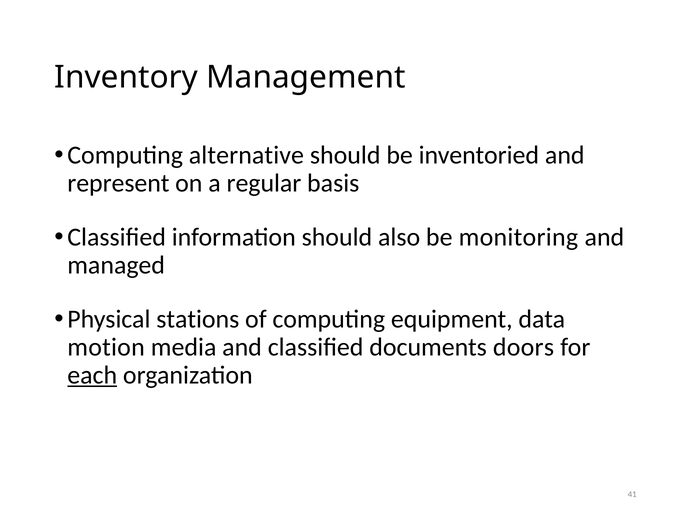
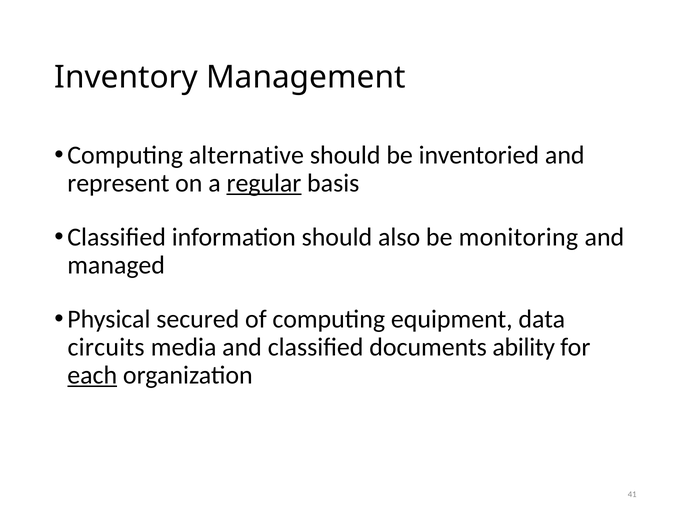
regular underline: none -> present (264, 183)
stations: stations -> secured (198, 319)
motion: motion -> circuits (106, 347)
doors: doors -> ability (524, 347)
